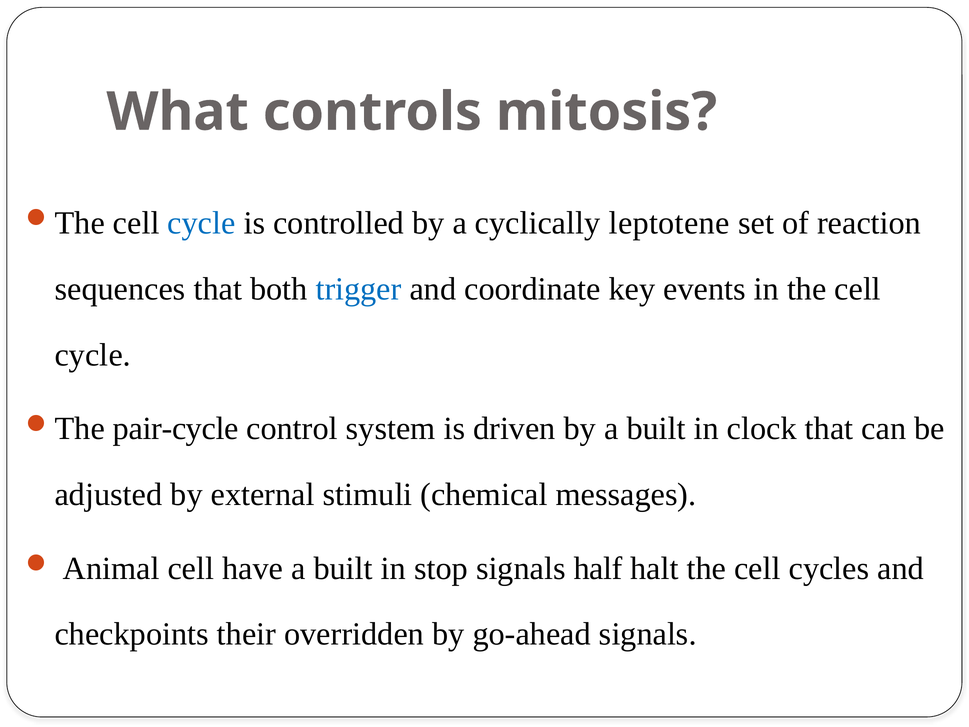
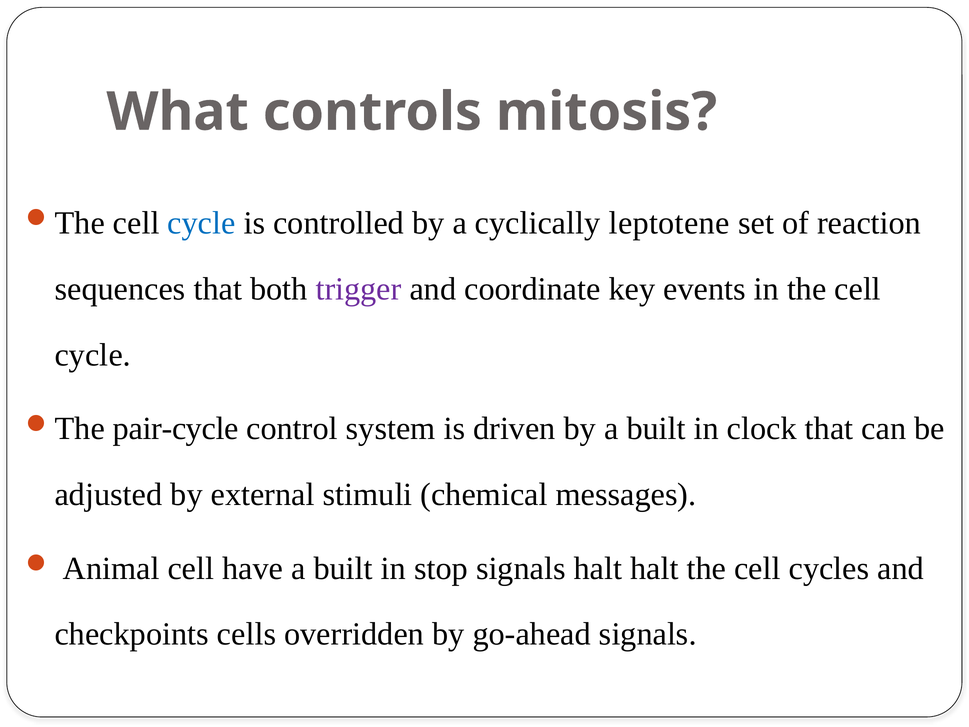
trigger colour: blue -> purple (359, 289)
signals half: half -> halt (598, 568)
their: their -> cells (247, 634)
